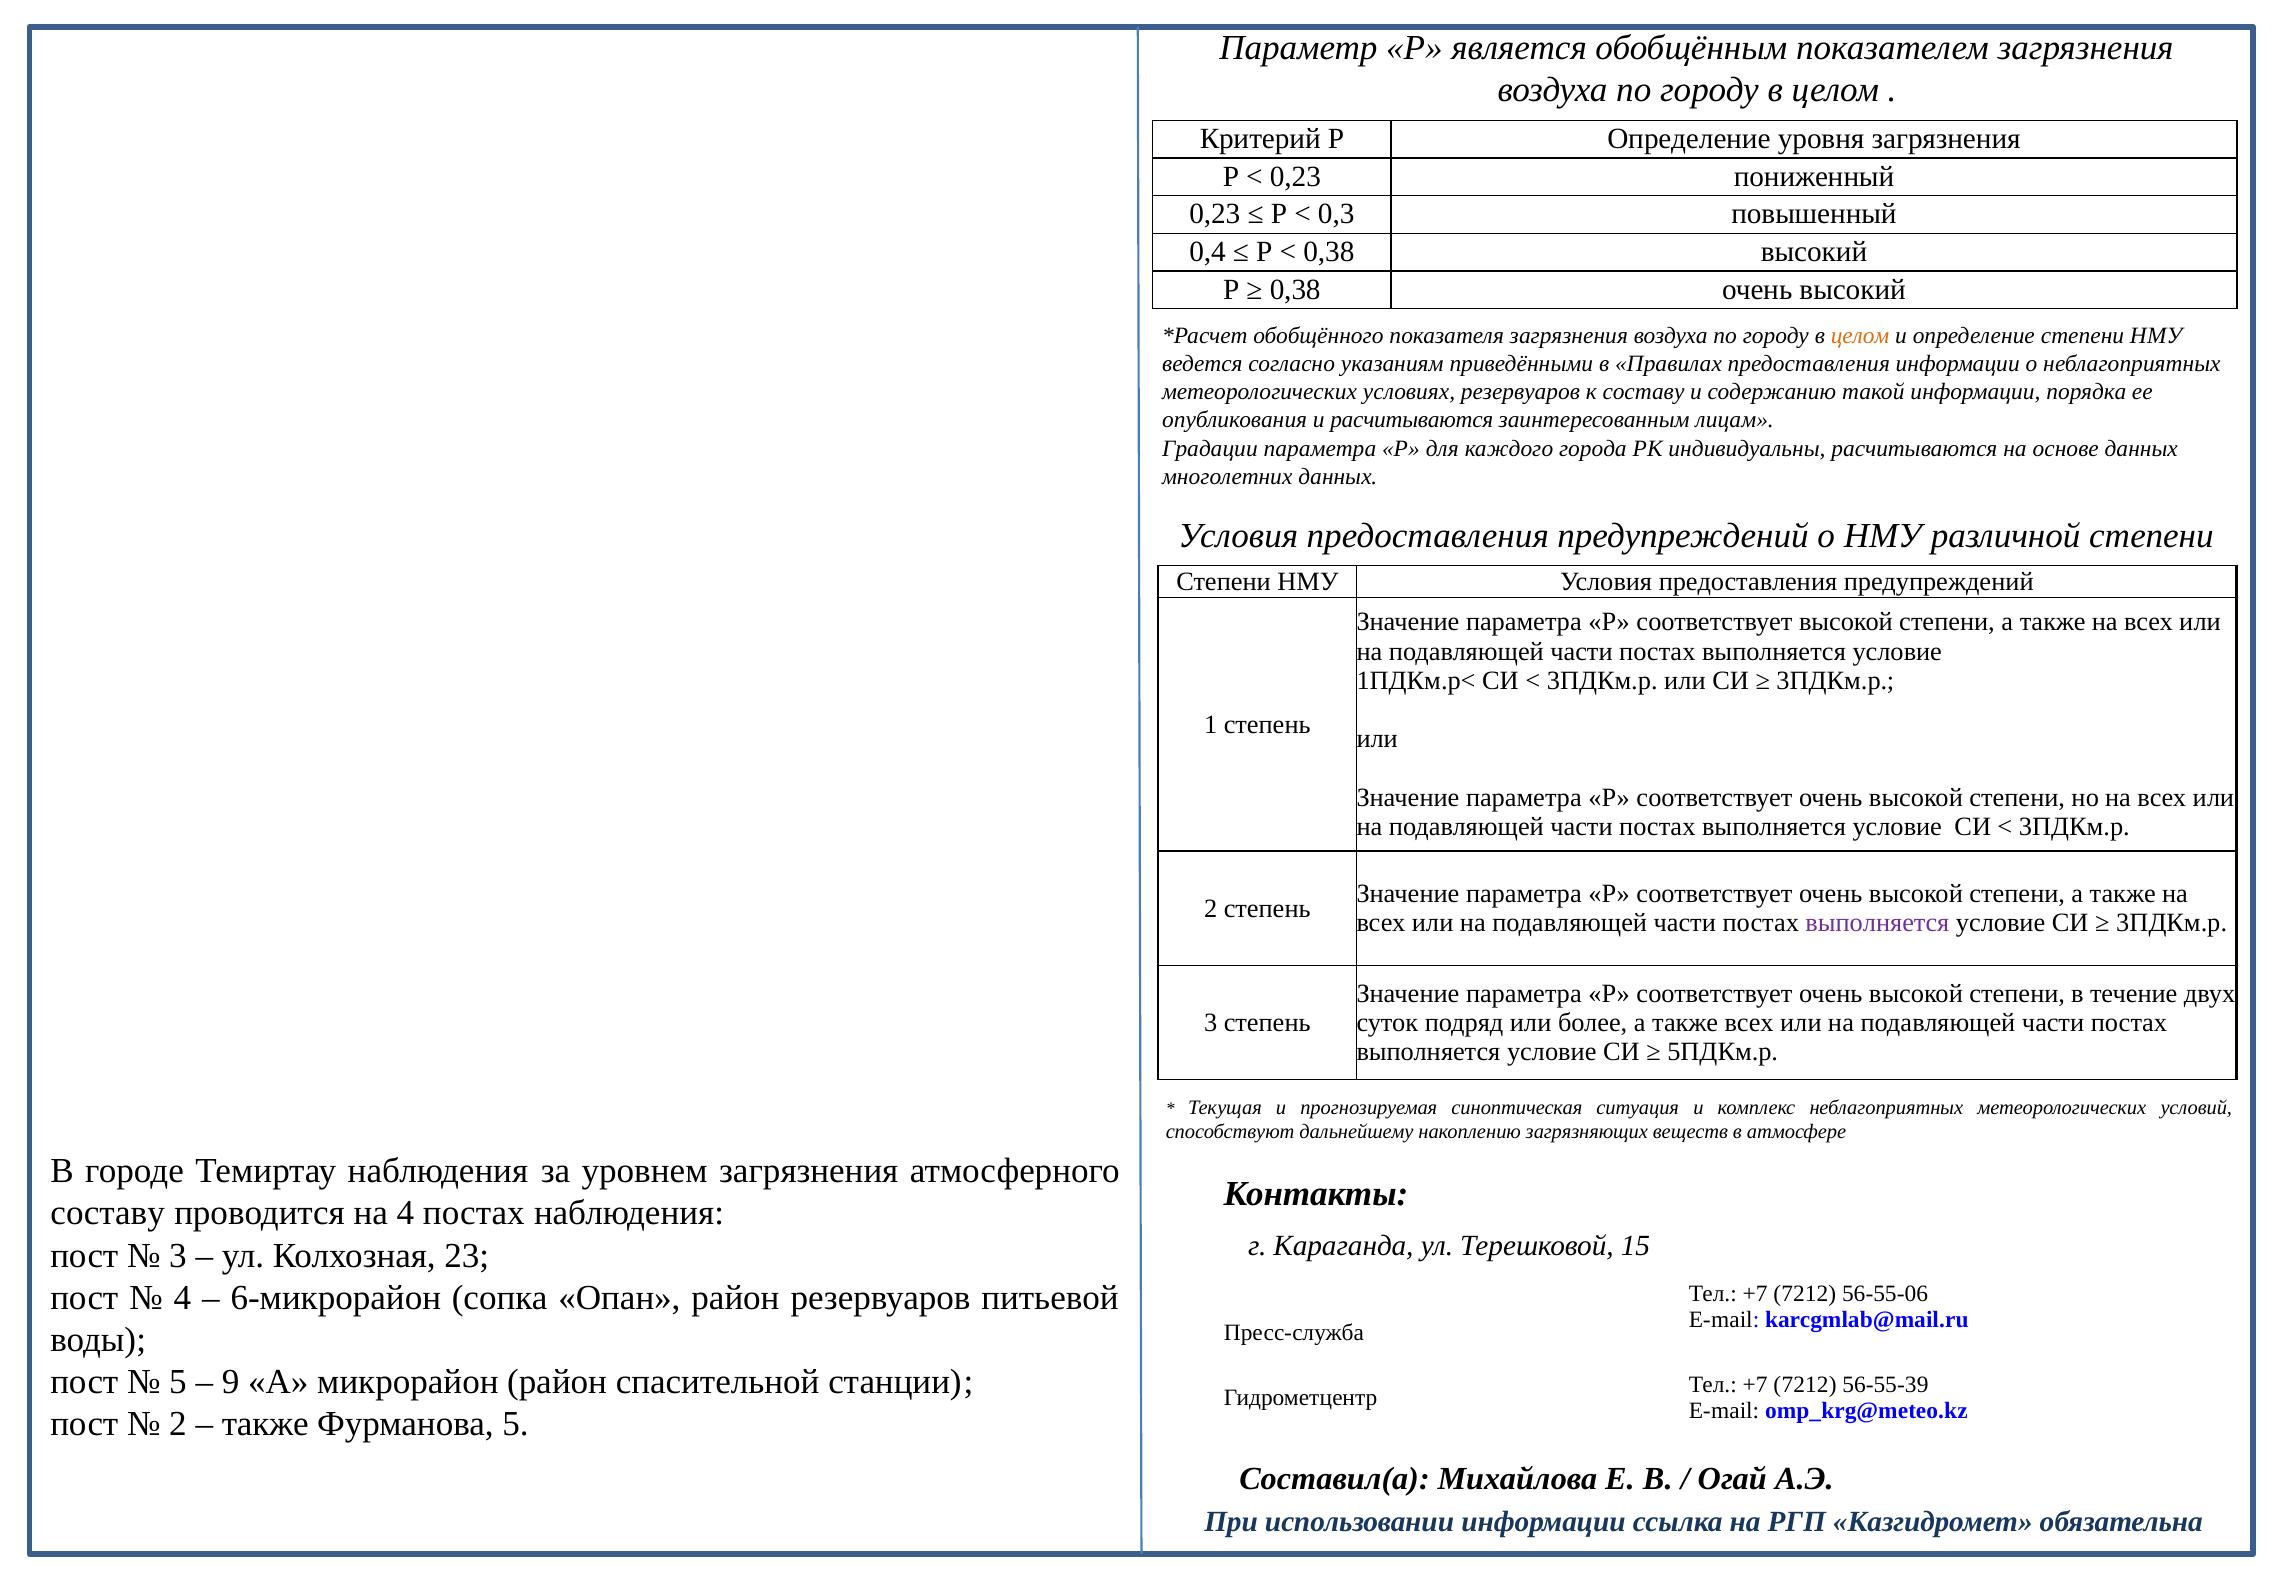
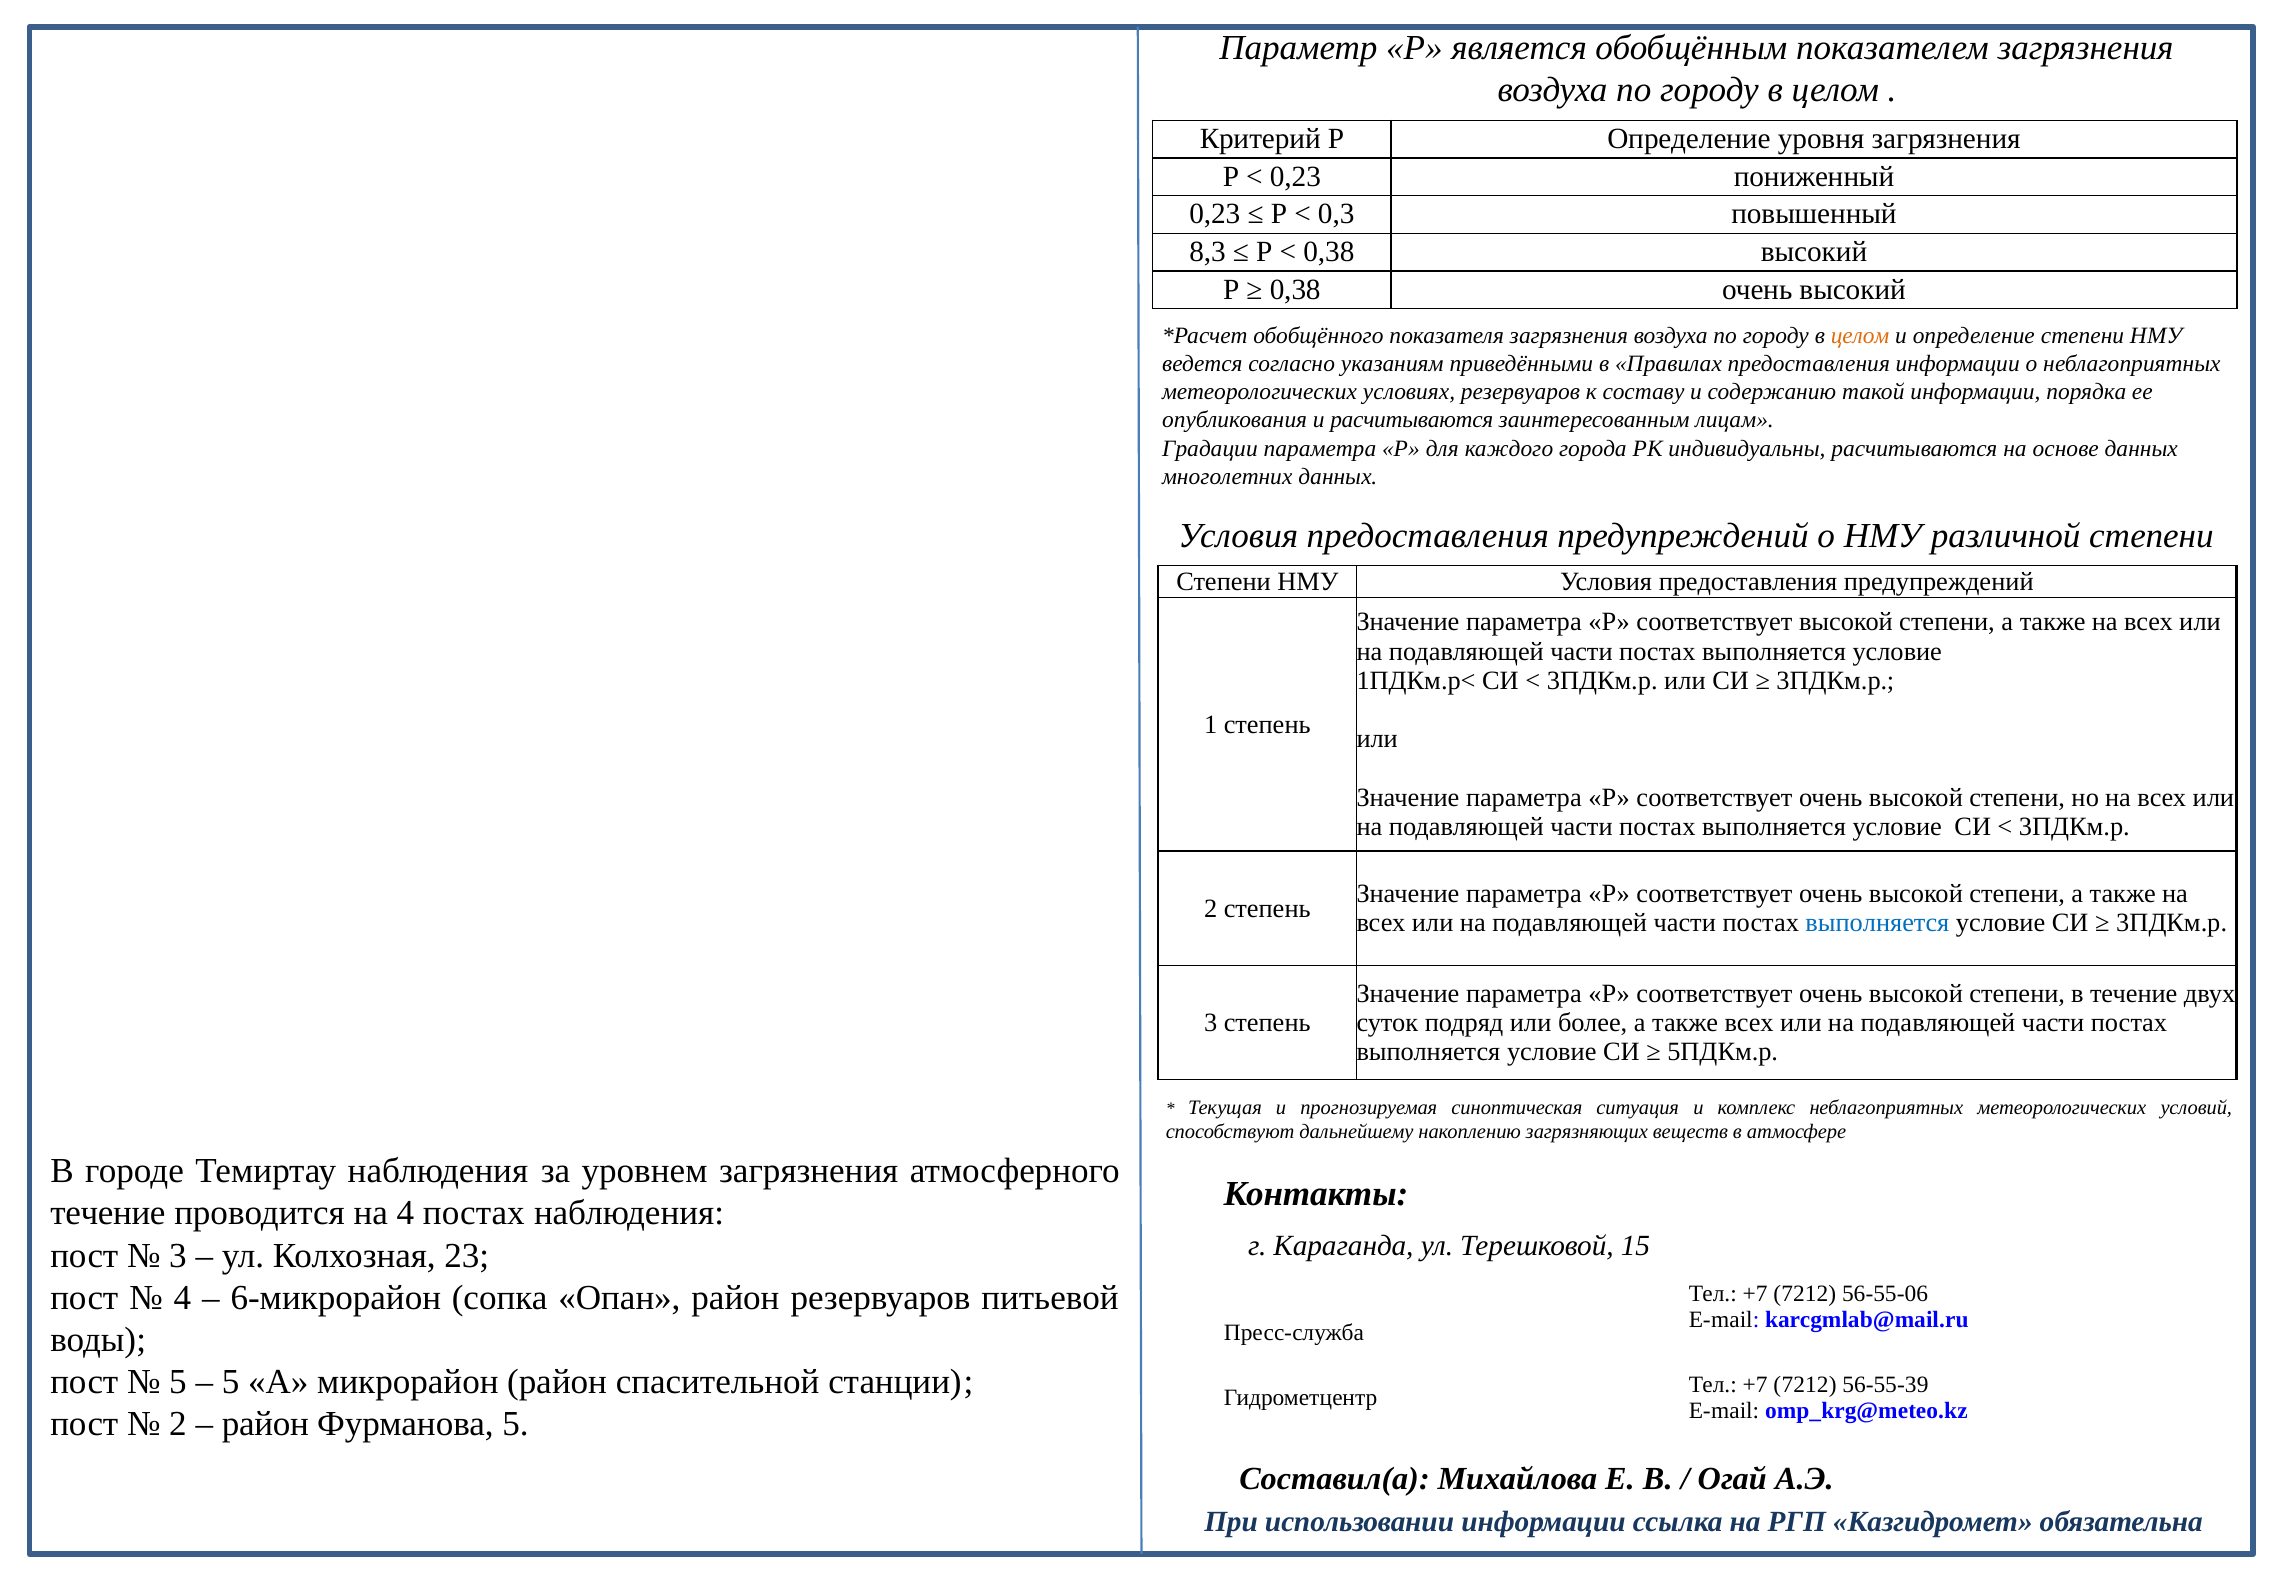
0,4: 0,4 -> 8,3 (1208, 252)
выполняется colour: purple -> blue (1877, 923)
составу: составу -> течение (108, 1213)
9: 9 -> 5 (231, 1382)
также: также -> район (265, 1424)
